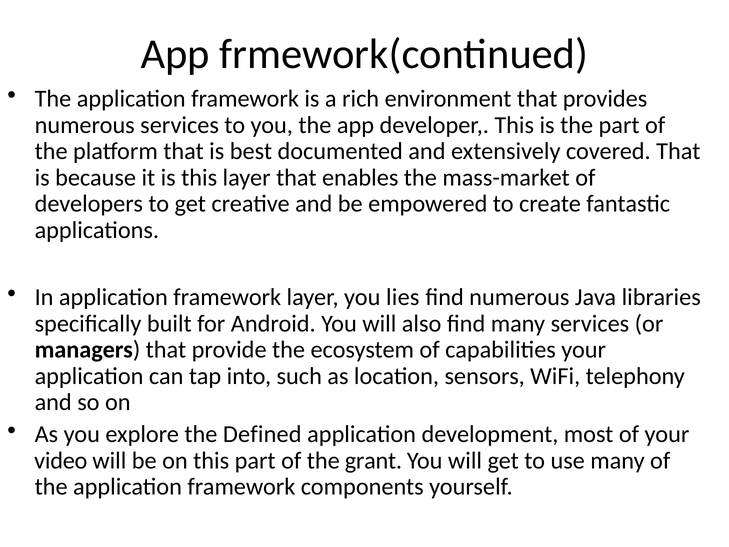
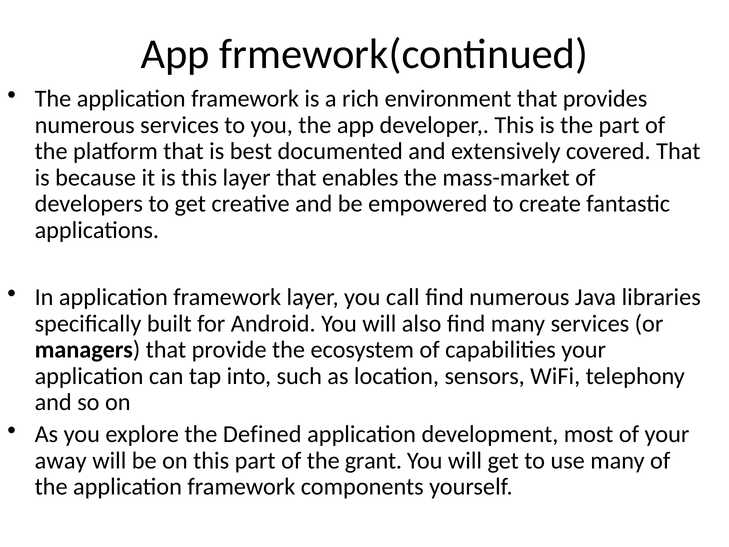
lies: lies -> call (403, 297)
video: video -> away (61, 460)
